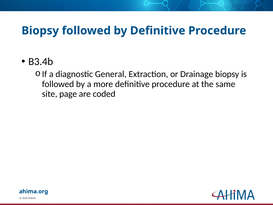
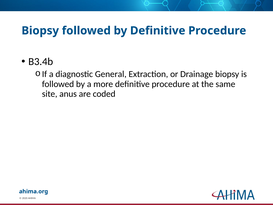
page: page -> anus (68, 94)
